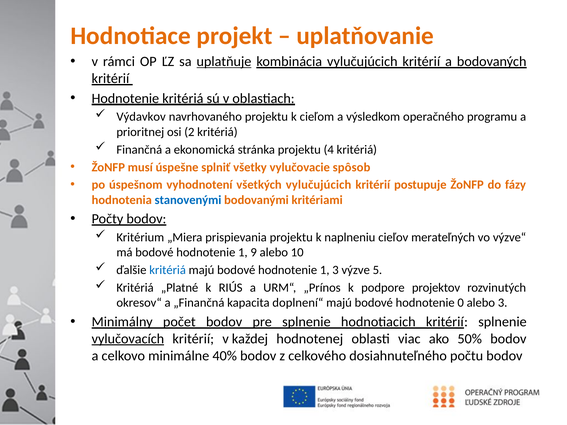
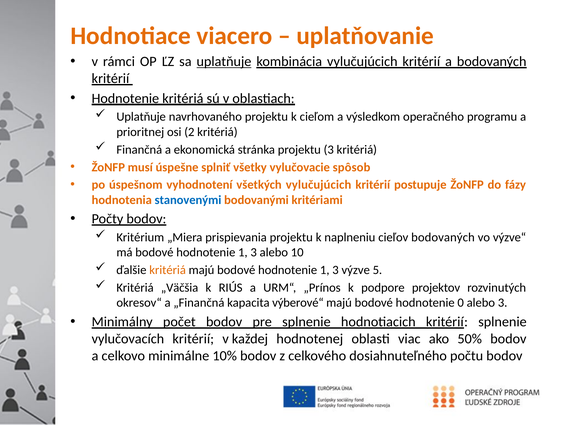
projekt: projekt -> viacero (234, 36)
Výdavkov: Výdavkov -> Uplatňuje (141, 117)
projektu 4: 4 -> 3 (329, 150)
cieľov merateľných: merateľných -> bodovaných (443, 238)
9: 9 -> 3 (254, 253)
kritériá colour: blue -> orange (168, 270)
„Platné: „Platné -> „Väčšia (180, 288)
doplnení“: doplnení“ -> výberové“ (298, 303)
vylučovacích underline: present -> none (128, 339)
40%: 40% -> 10% (225, 356)
